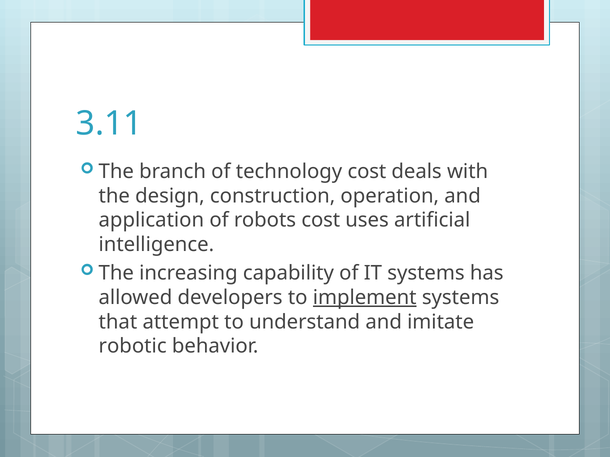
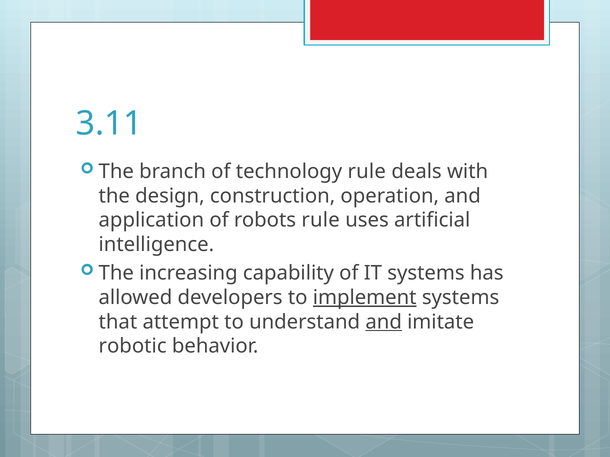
technology cost: cost -> rule (367, 172)
robots cost: cost -> rule (321, 221)
and underline: none -> present (384, 322)
